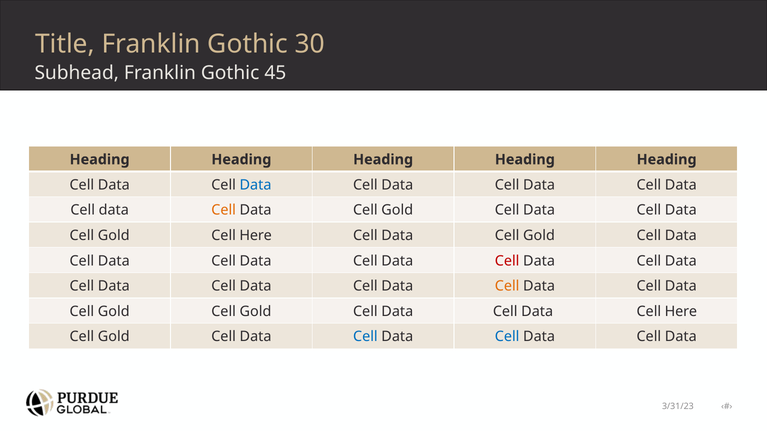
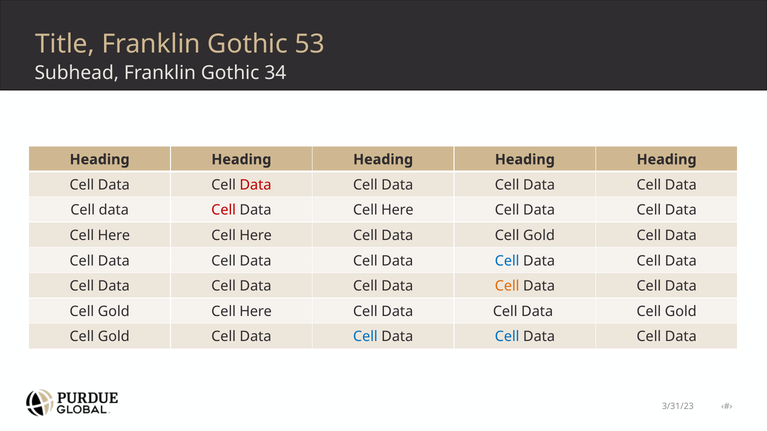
30: 30 -> 53 (310, 44)
45: 45 -> 34 (275, 73)
Data colour: blue -> red (256, 185)
Cell colour: orange -> red (224, 210)
Gold: Gold -> Here (397, 210)
Gold: Gold -> Here (114, 236)
Cell colour: red -> blue (507, 261)
Gold: Gold -> Here (256, 312)
Here: Here -> Gold (681, 312)
